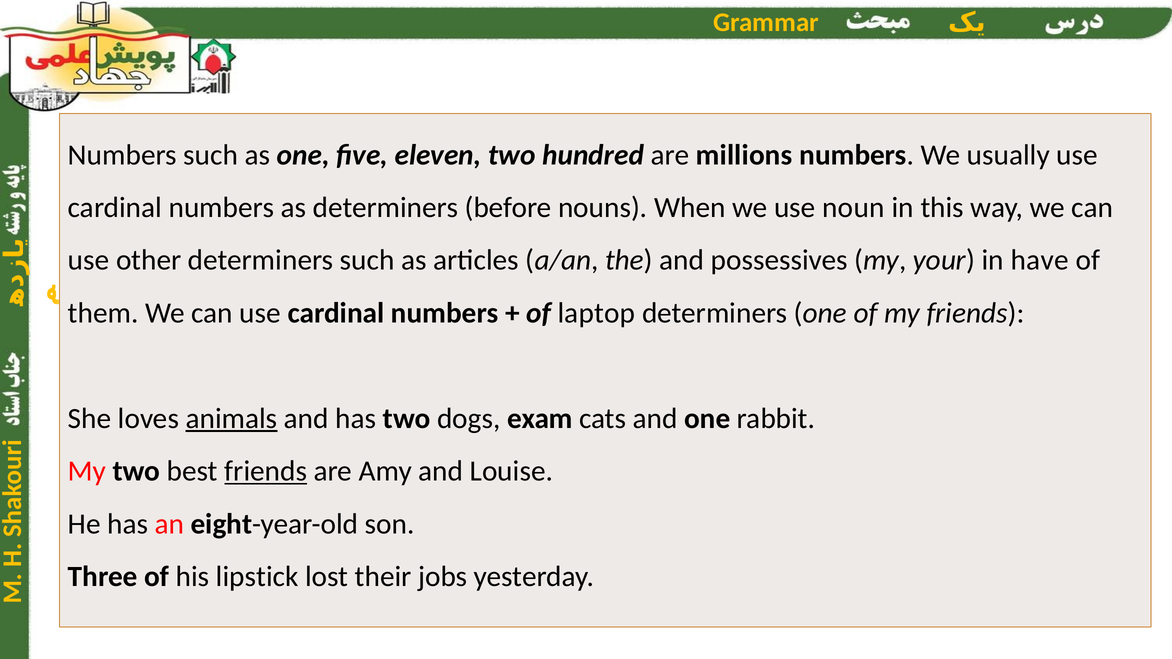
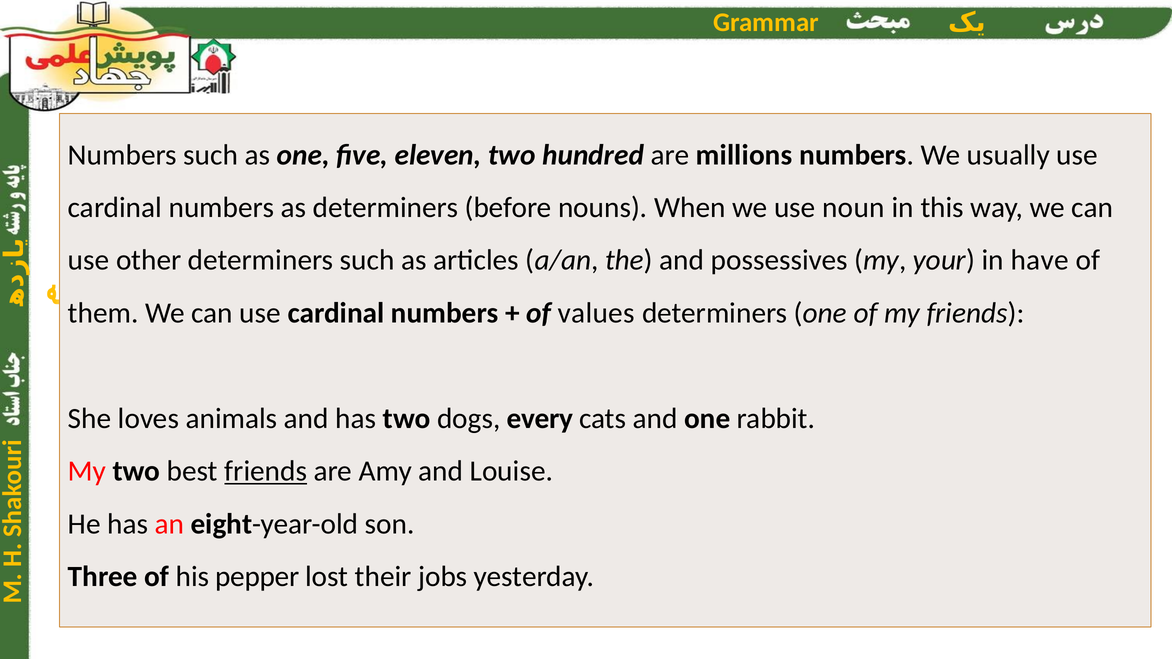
laptop: laptop -> values (596, 313)
animals underline: present -> none (231, 419)
exam: exam -> every (540, 419)
lipstick: lipstick -> pepper (257, 577)
